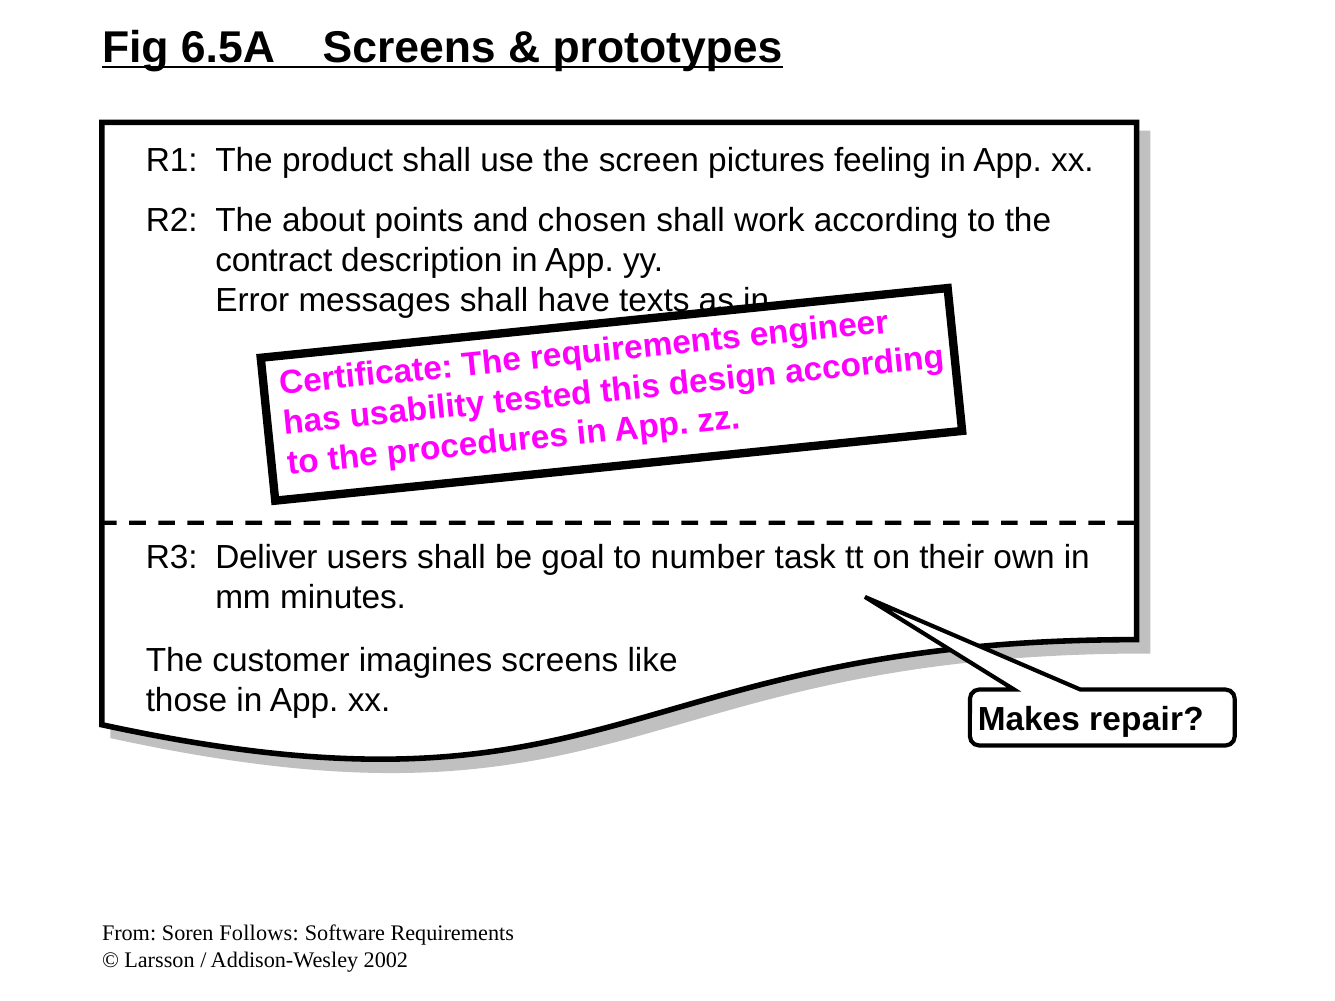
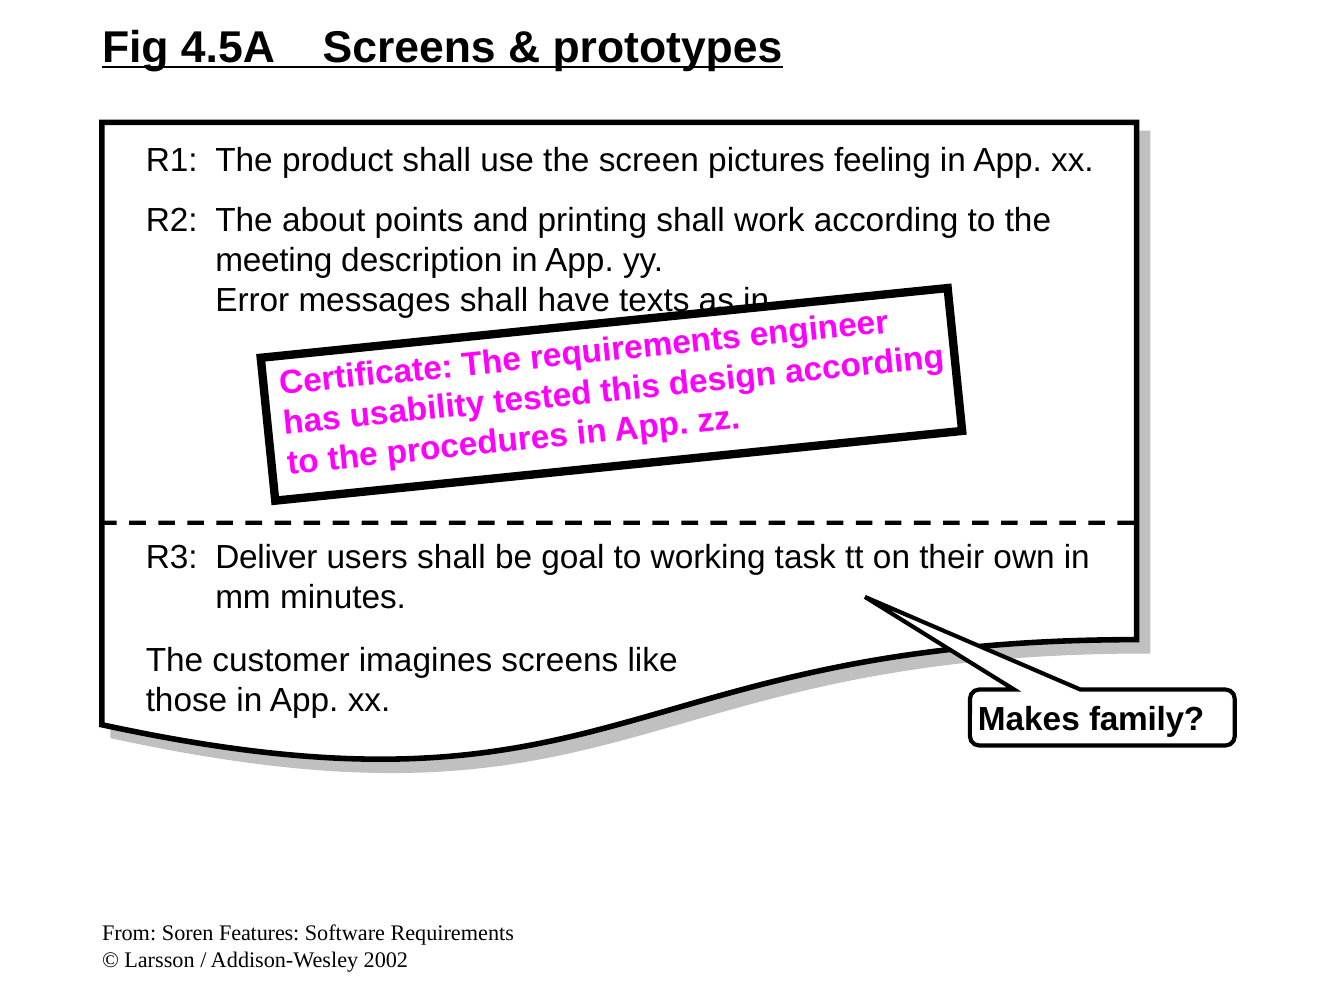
6.5A: 6.5A -> 4.5A (228, 48)
chosen: chosen -> printing (592, 221)
contract: contract -> meeting (274, 261)
number: number -> working (708, 558)
repair: repair -> family (1147, 720)
Follows: Follows -> Features (259, 934)
